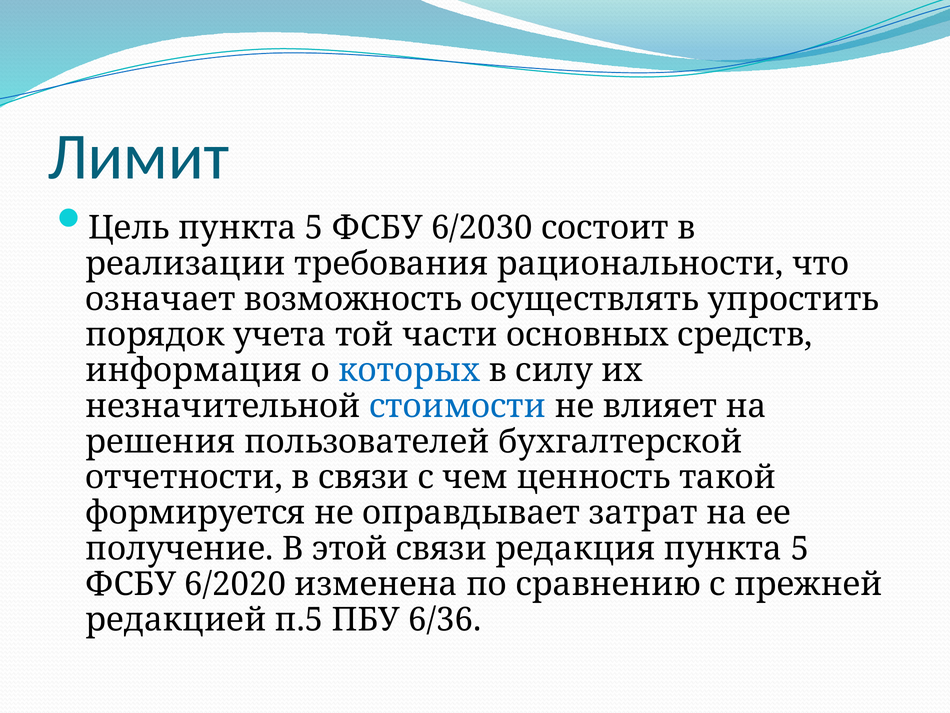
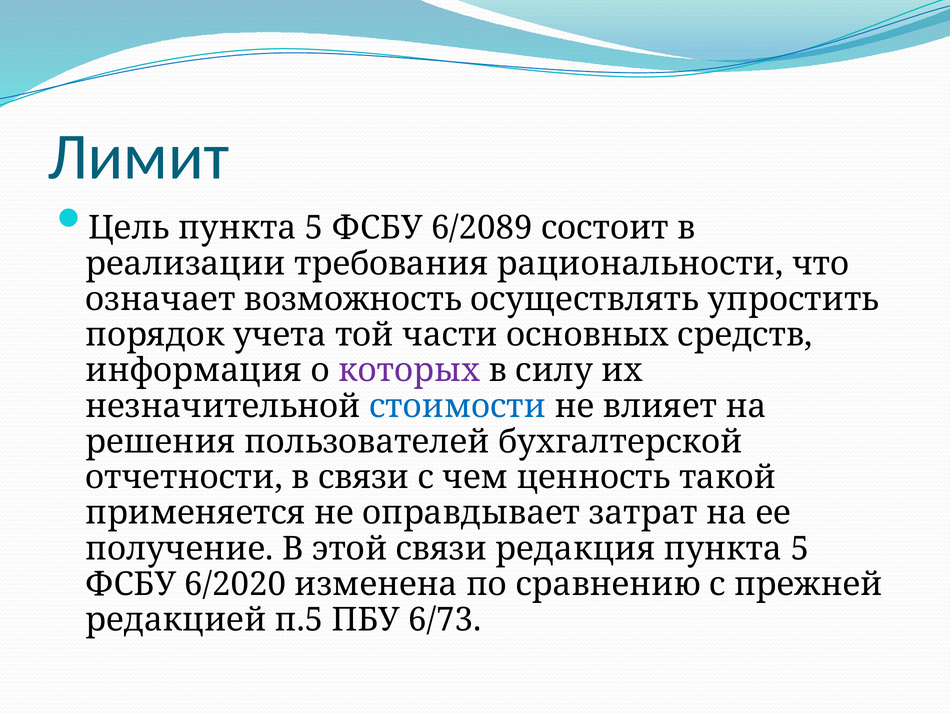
6/2030: 6/2030 -> 6/2089 (482, 228)
которых colour: blue -> purple (409, 370)
формируется: формируется -> применяется (195, 513)
6/36: 6/36 -> 6/73 (445, 620)
